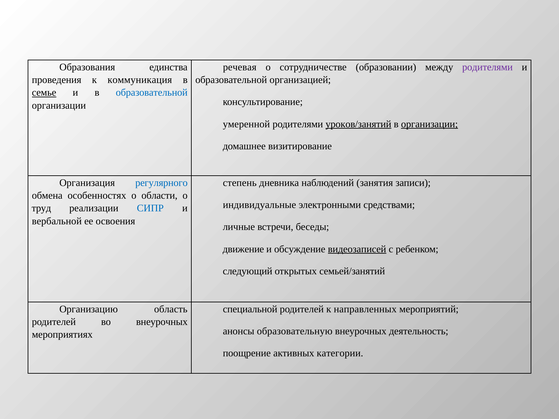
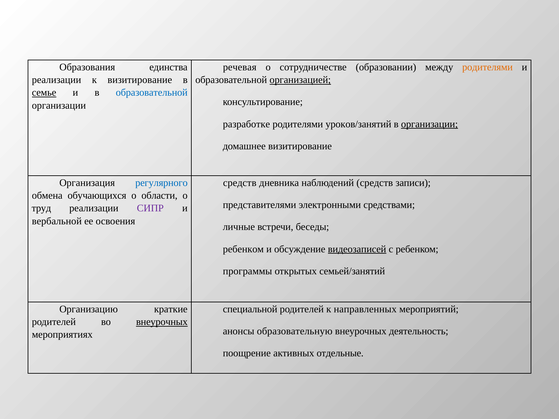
родителями colour: purple -> orange (488, 67)
проведения: проведения -> реализации (57, 80)
к коммуникация: коммуникация -> визитирование (140, 80)
организацией underline: none -> present (300, 80)
умеренной: умеренной -> разработке (246, 124)
уроков/занятий underline: present -> none (358, 124)
степень: степень -> средств (240, 183)
наблюдений занятия: занятия -> средств (375, 183)
особенностях: особенностях -> обучающихся (97, 196)
индивидуальные: индивидуальные -> представителями (260, 205)
СИПР colour: blue -> purple (150, 208)
движение: движение -> ребенком (243, 249)
следующий: следующий -> программы (247, 271)
область: область -> краткие (171, 309)
внеурочных underline: none -> present (162, 322)
категории: категории -> отдельные (340, 353)
